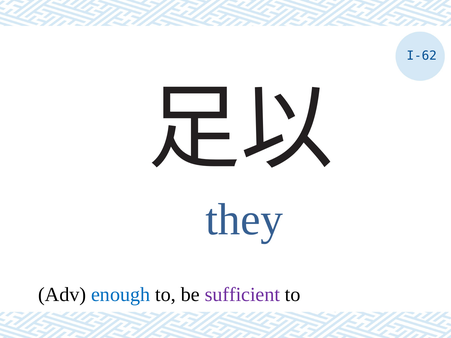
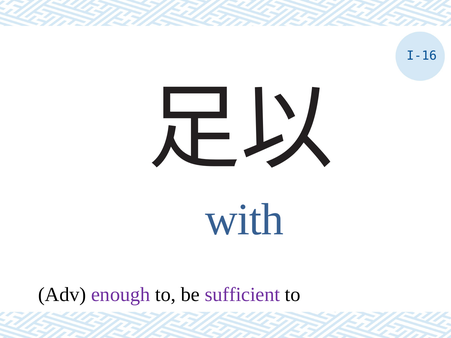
I-62: I-62 -> I-16 (422, 56)
they: they -> with (244, 220)
enough colour: blue -> purple (121, 295)
